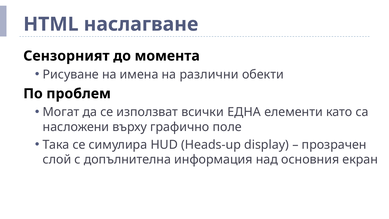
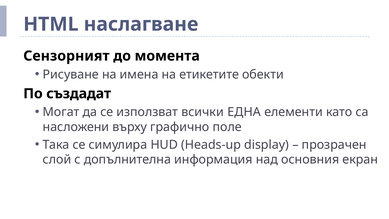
различни: различни -> етикетите (209, 74)
проблем: проблем -> създадат (79, 94)
